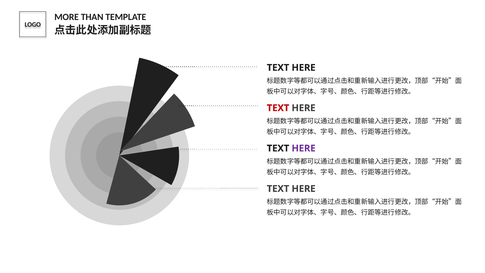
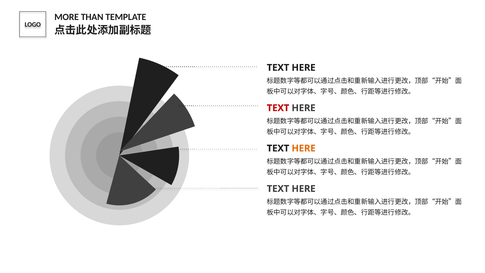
HERE colour: purple -> orange (304, 148)
